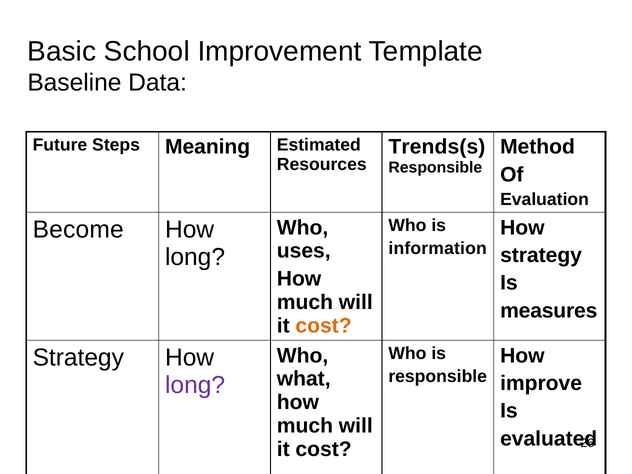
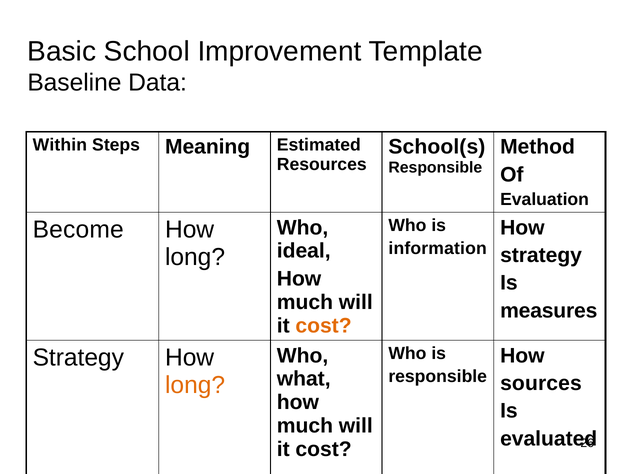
Future: Future -> Within (60, 145)
Trends(s: Trends(s -> School(s (437, 147)
uses: uses -> ideal (304, 251)
improve: improve -> sources (541, 383)
long colour: purple -> orange (195, 385)
